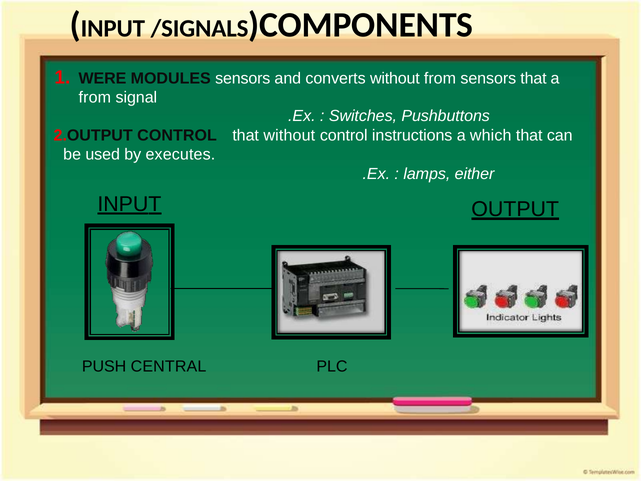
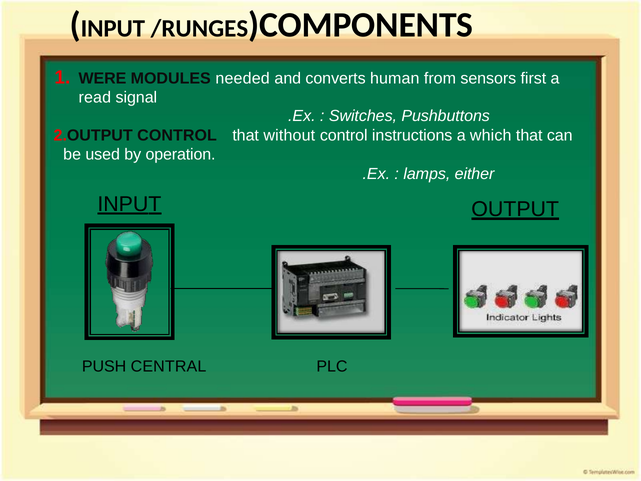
/SIGNALS: /SIGNALS -> /RUNGES (199, 28)
MODULES sensors: sensors -> needed (243, 78)
converts without: without -> human (395, 78)
sensors that: that -> first (533, 78)
from: from -> read (95, 97)
executes: executes -> operation (181, 155)
